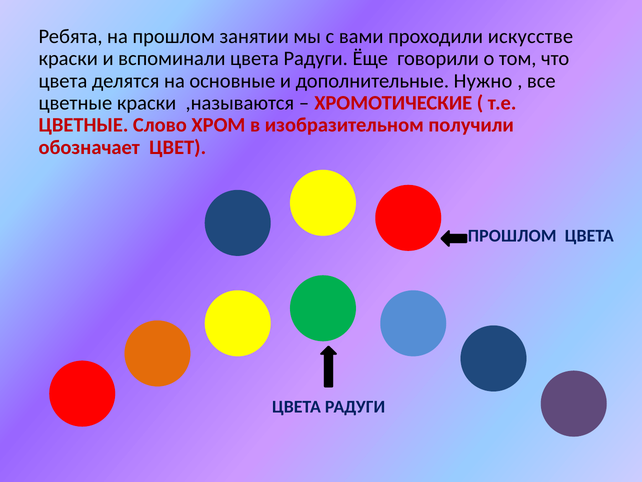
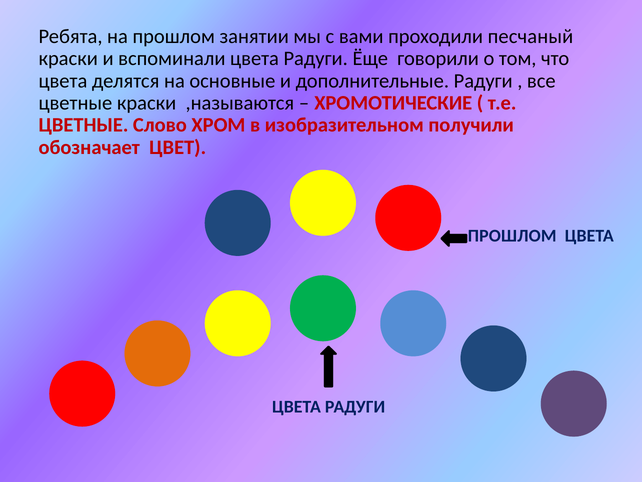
искусстве: искусстве -> песчаный (530, 36)
дополнительные Нужно: Нужно -> Радуги (483, 81)
